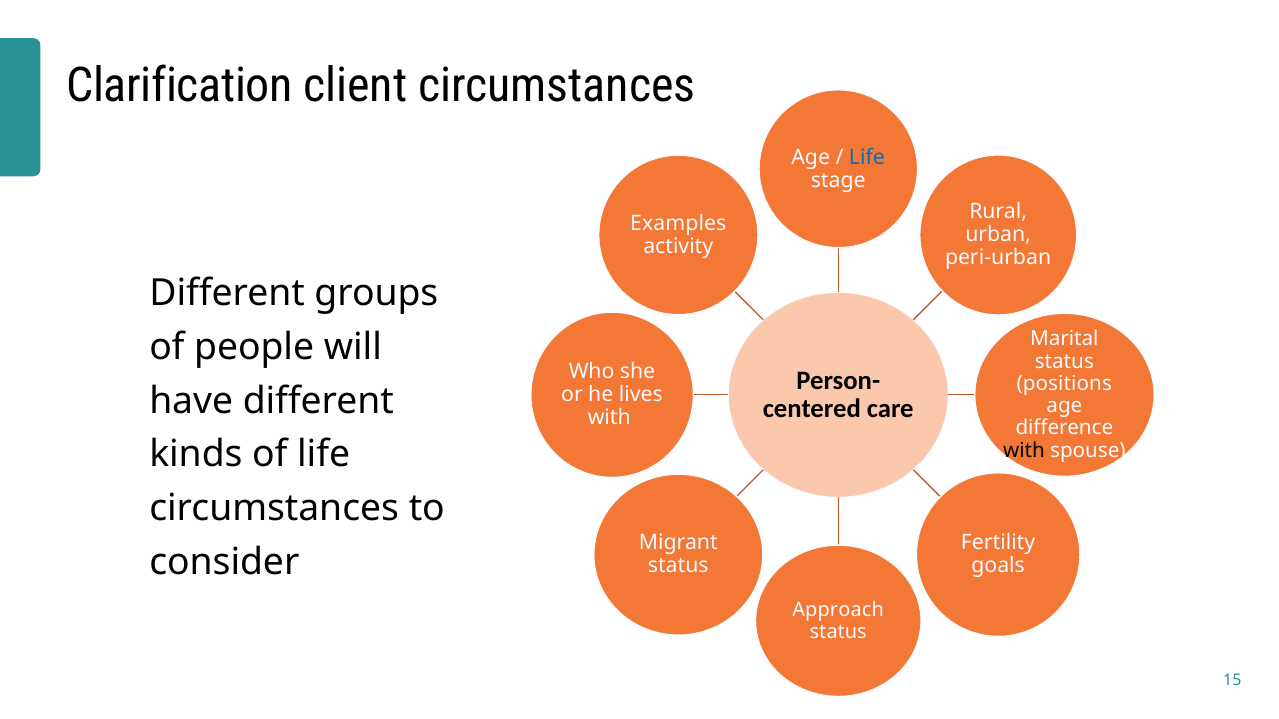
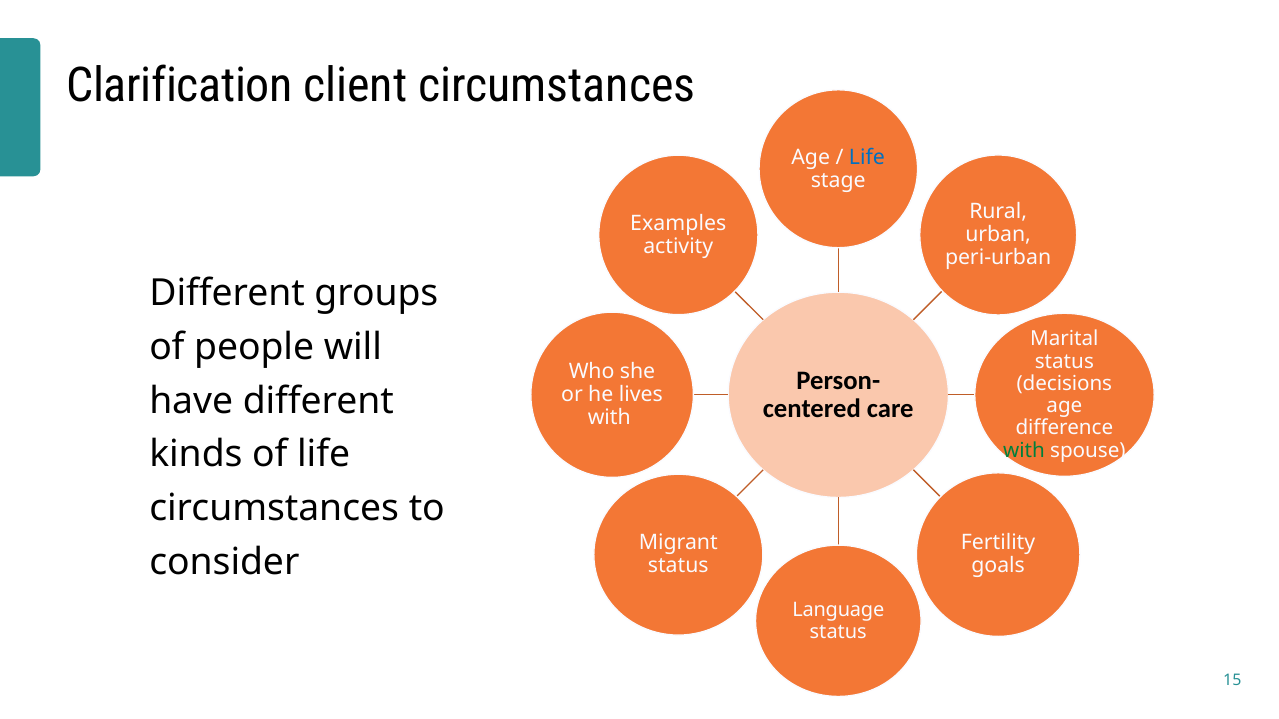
positions: positions -> decisions (1064, 384)
with colour: black -> green (1024, 451)
Approach: Approach -> Language (838, 610)
